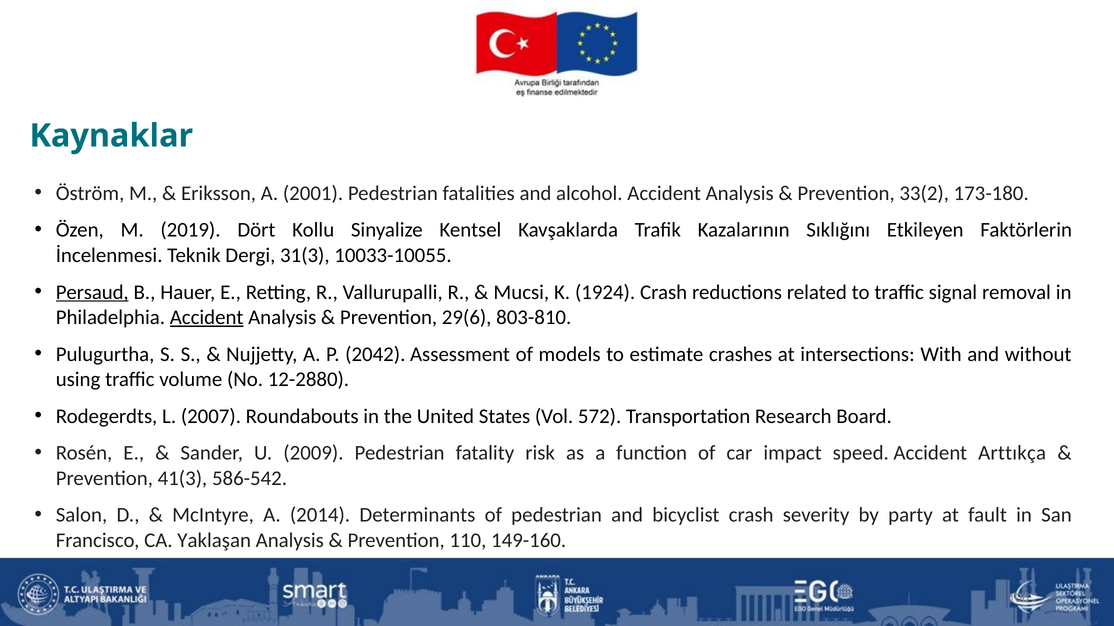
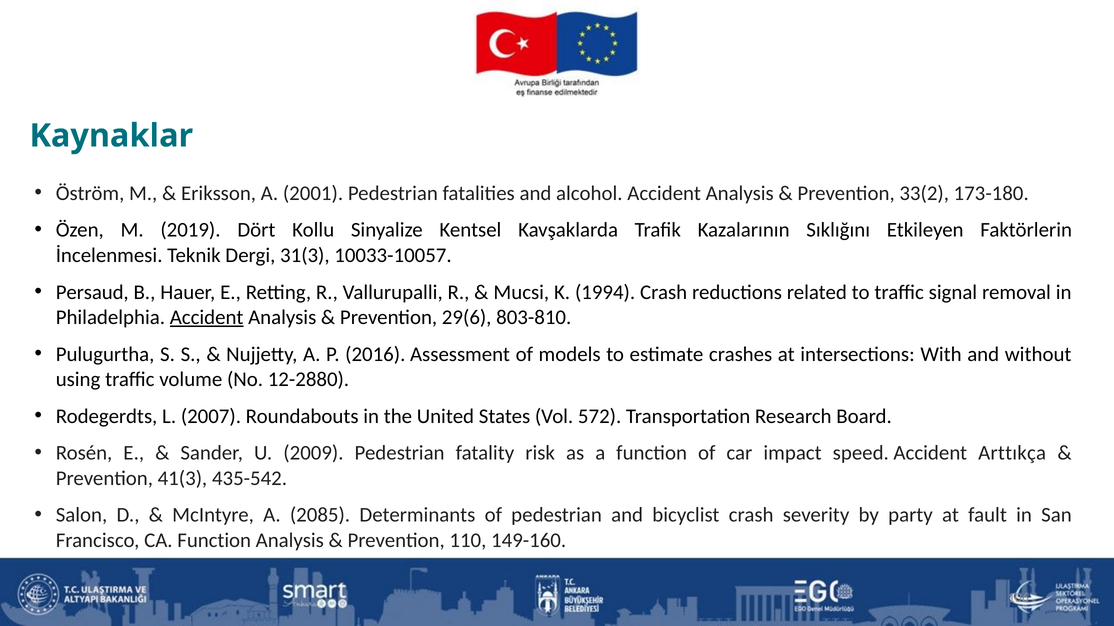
10033-10055: 10033-10055 -> 10033-10057 (393, 255)
Persaud underline: present -> none (92, 292)
1924: 1924 -> 1994 (605, 292)
2042: 2042 -> 2016 (375, 354)
586-542: 586-542 -> 435-542 (250, 479)
2014: 2014 -> 2085 (320, 516)
CA Yaklaşan: Yaklaşan -> Function (214, 541)
